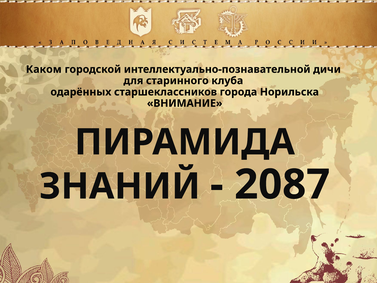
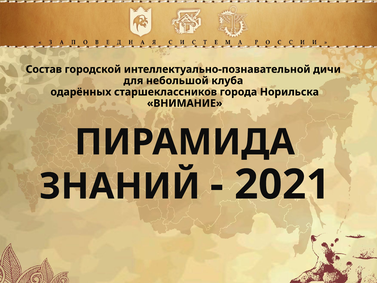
Каком: Каком -> Состав (44, 69)
старинного: старинного -> небольшой (177, 81)
2087: 2087 -> 2021 (282, 185)
